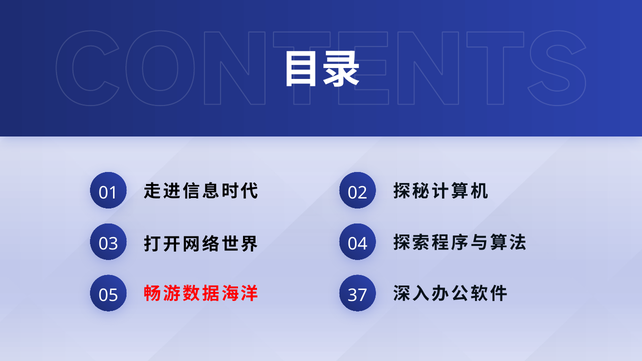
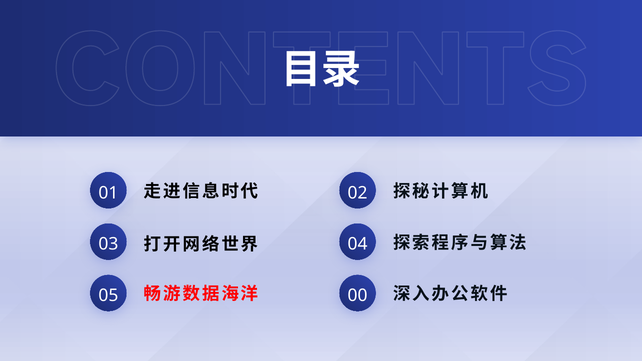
37: 37 -> 00 (358, 296)
